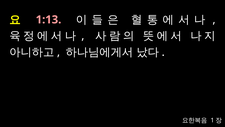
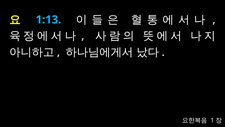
1:13 colour: pink -> light blue (48, 20)
